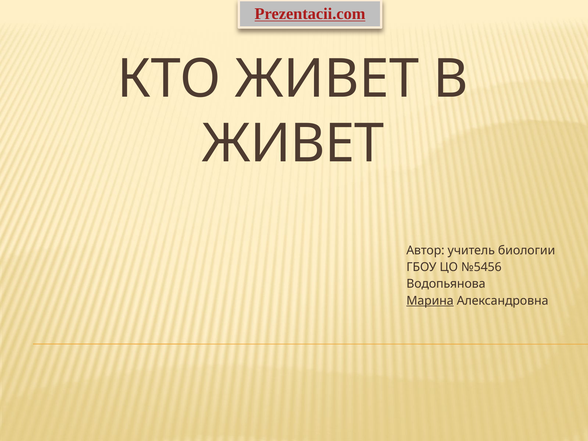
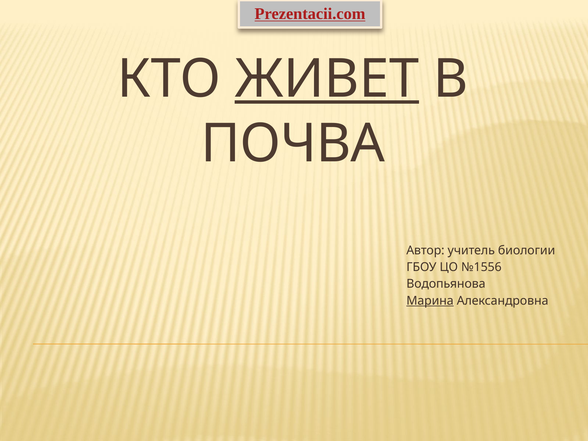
ЖИВЕТ underline: none -> present (327, 79)
ЖИВЕТ: ЖИВЕТ -> ПОЧВА (293, 144)
№5456: №5456 -> №1556 (481, 267)
